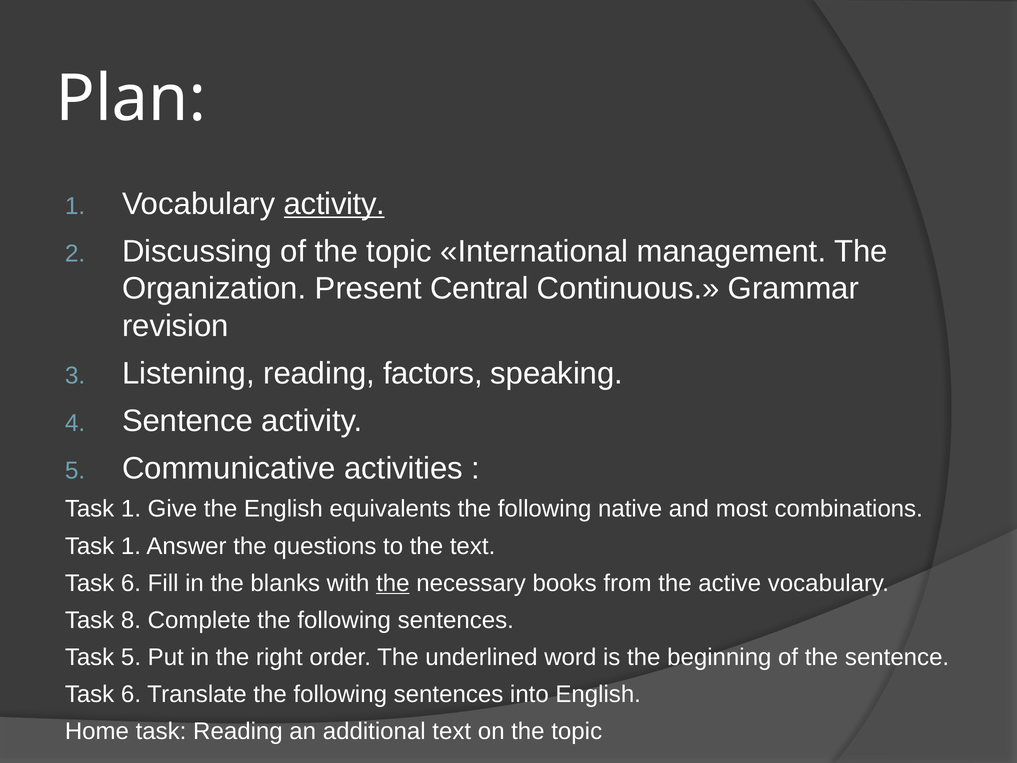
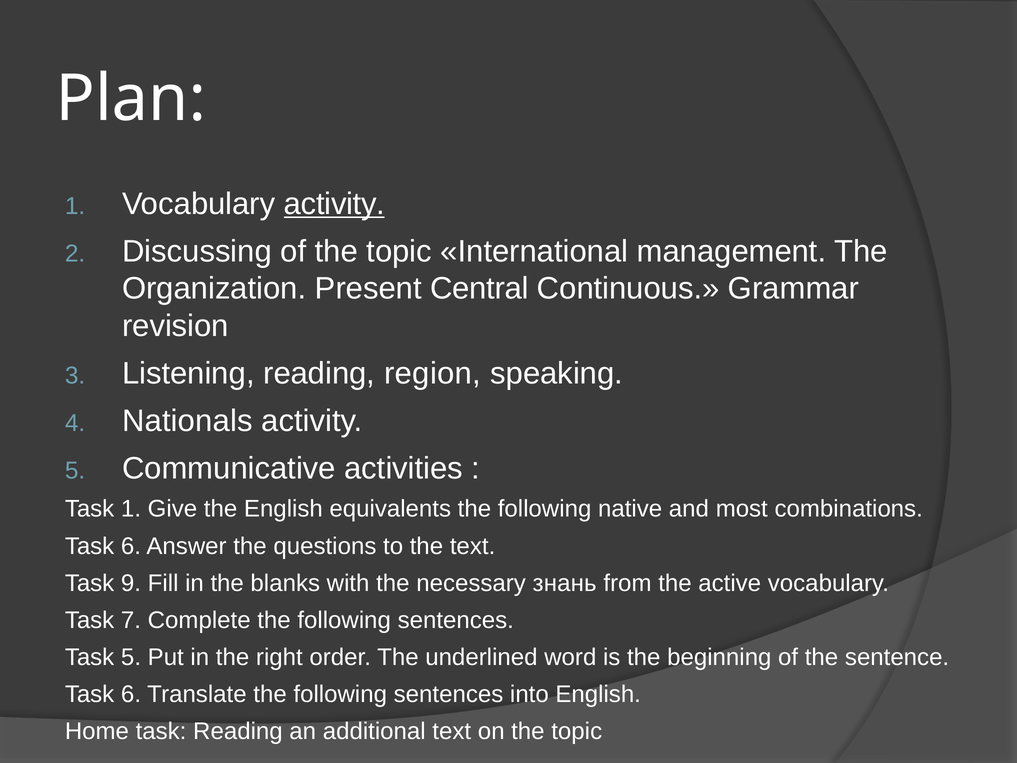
factors: factors -> region (433, 373)
4 Sentence: Sentence -> Nationals (187, 421)
1: 1 -> 6 (131, 546)
6: 6 -> 9 (131, 583)
the underline: present -> none (393, 583)
books: books -> знань (565, 583)
8: 8 -> 7 (131, 620)
